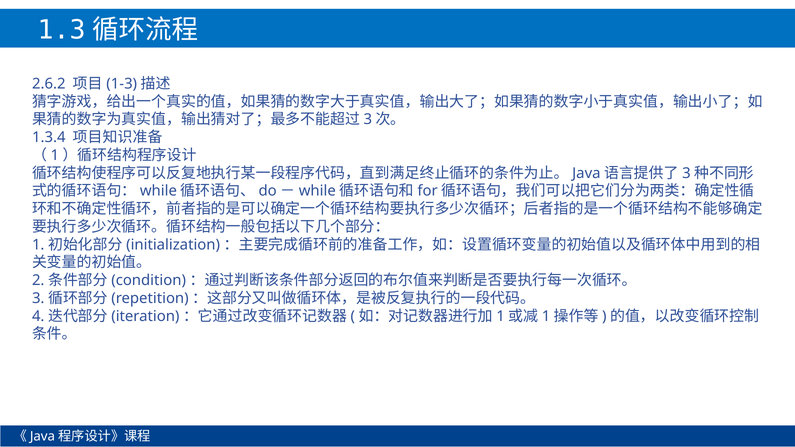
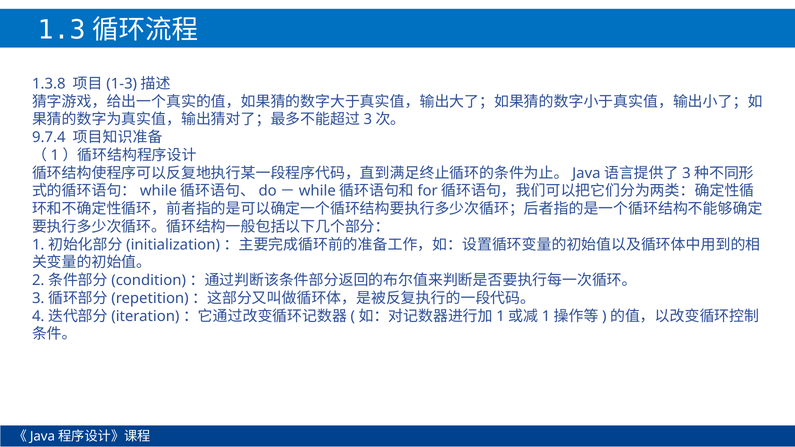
2.6.2: 2.6.2 -> 1.3.8 (49, 84)
1.3.4: 1.3.4 -> 9.7.4 (49, 137)
